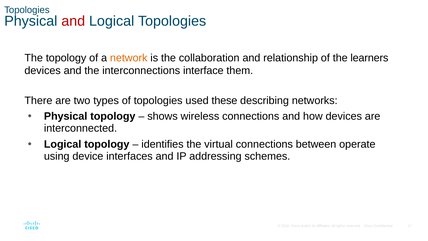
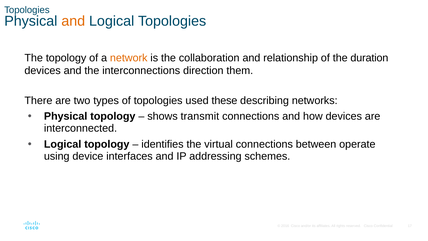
and colour: red -> orange (73, 21)
learners: learners -> duration (369, 58)
interface: interface -> direction (203, 71)
wireless: wireless -> transmit (200, 116)
